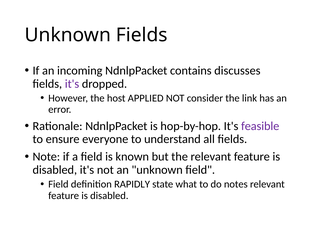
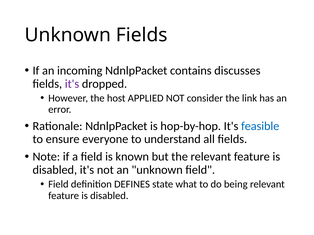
feasible colour: purple -> blue (260, 126)
RAPIDLY: RAPIDLY -> DEFINES (132, 185)
notes: notes -> being (236, 185)
